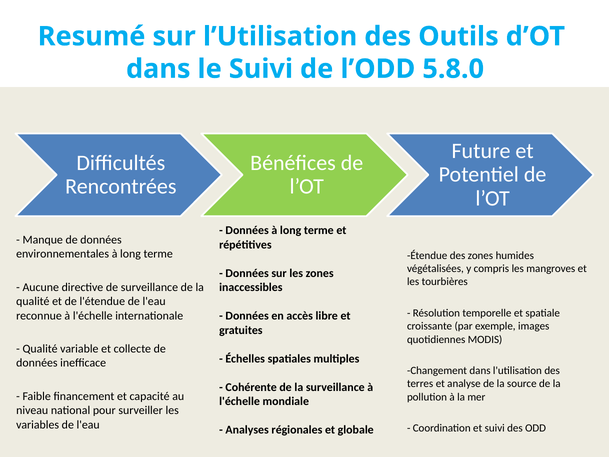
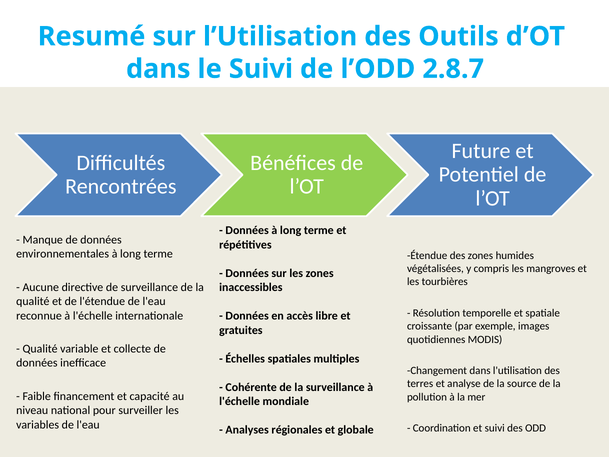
5.8.0: 5.8.0 -> 2.8.7 (453, 69)
